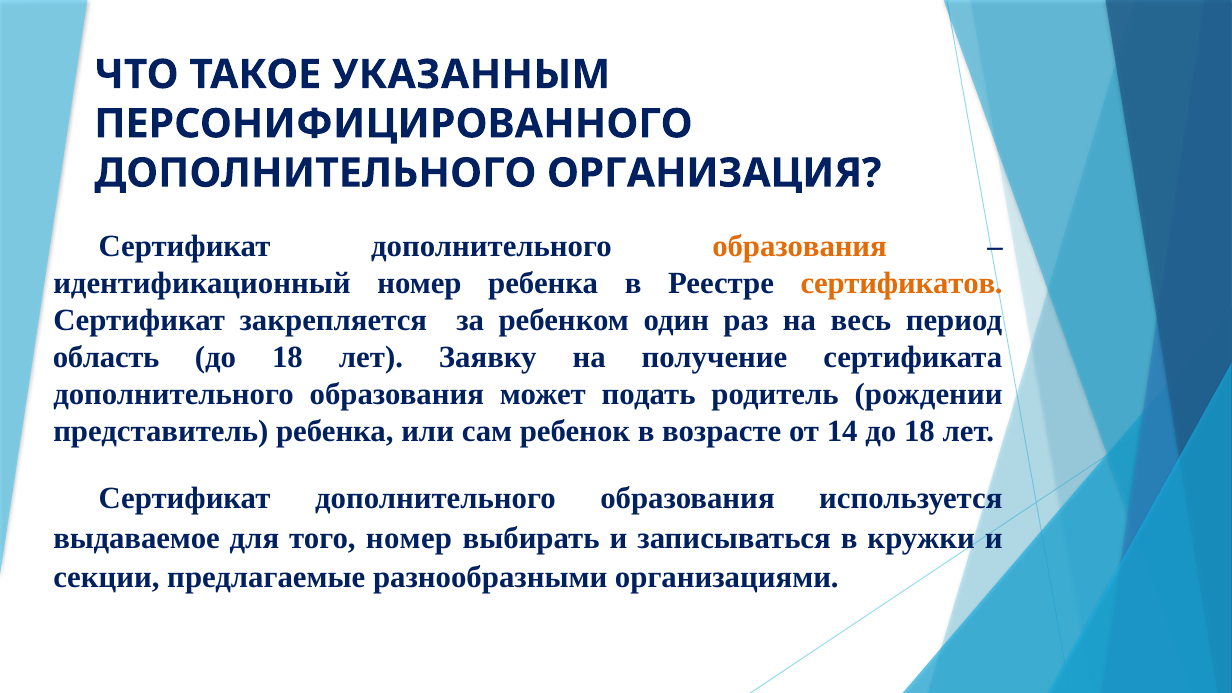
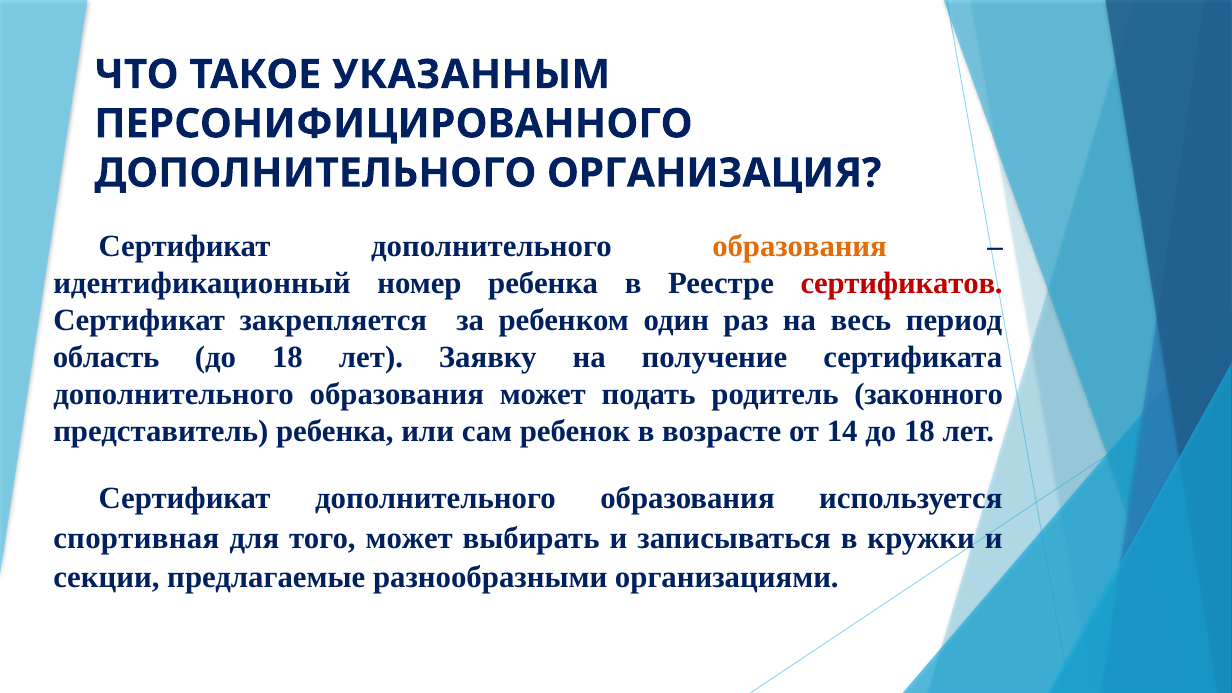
сертификатов colour: orange -> red (902, 283)
рождении: рождении -> законного (929, 394)
выдаваемое: выдаваемое -> спортивная (136, 538)
того номер: номер -> может (409, 538)
